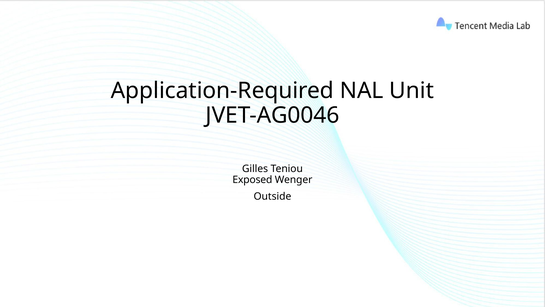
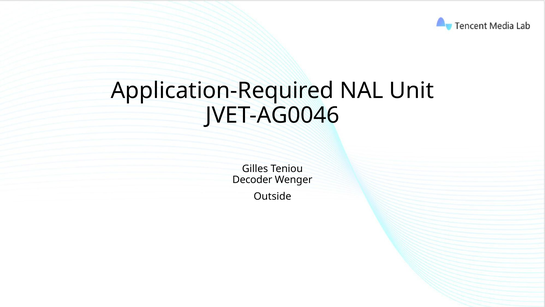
Exposed: Exposed -> Decoder (252, 180)
